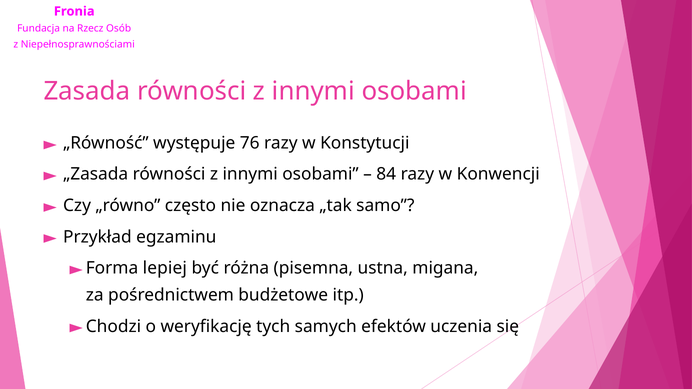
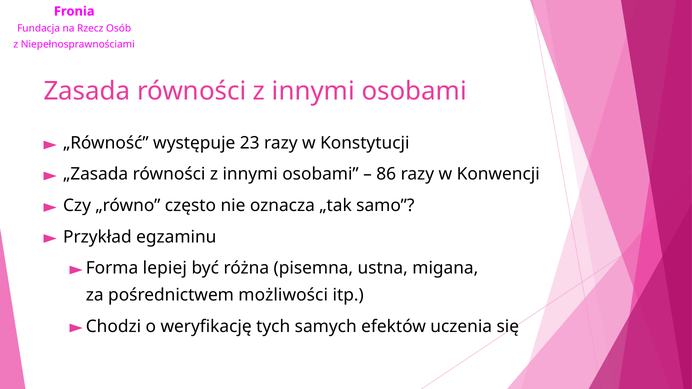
76: 76 -> 23 (250, 143)
84: 84 -> 86 (386, 174)
budżetowe: budżetowe -> możliwości (283, 295)
